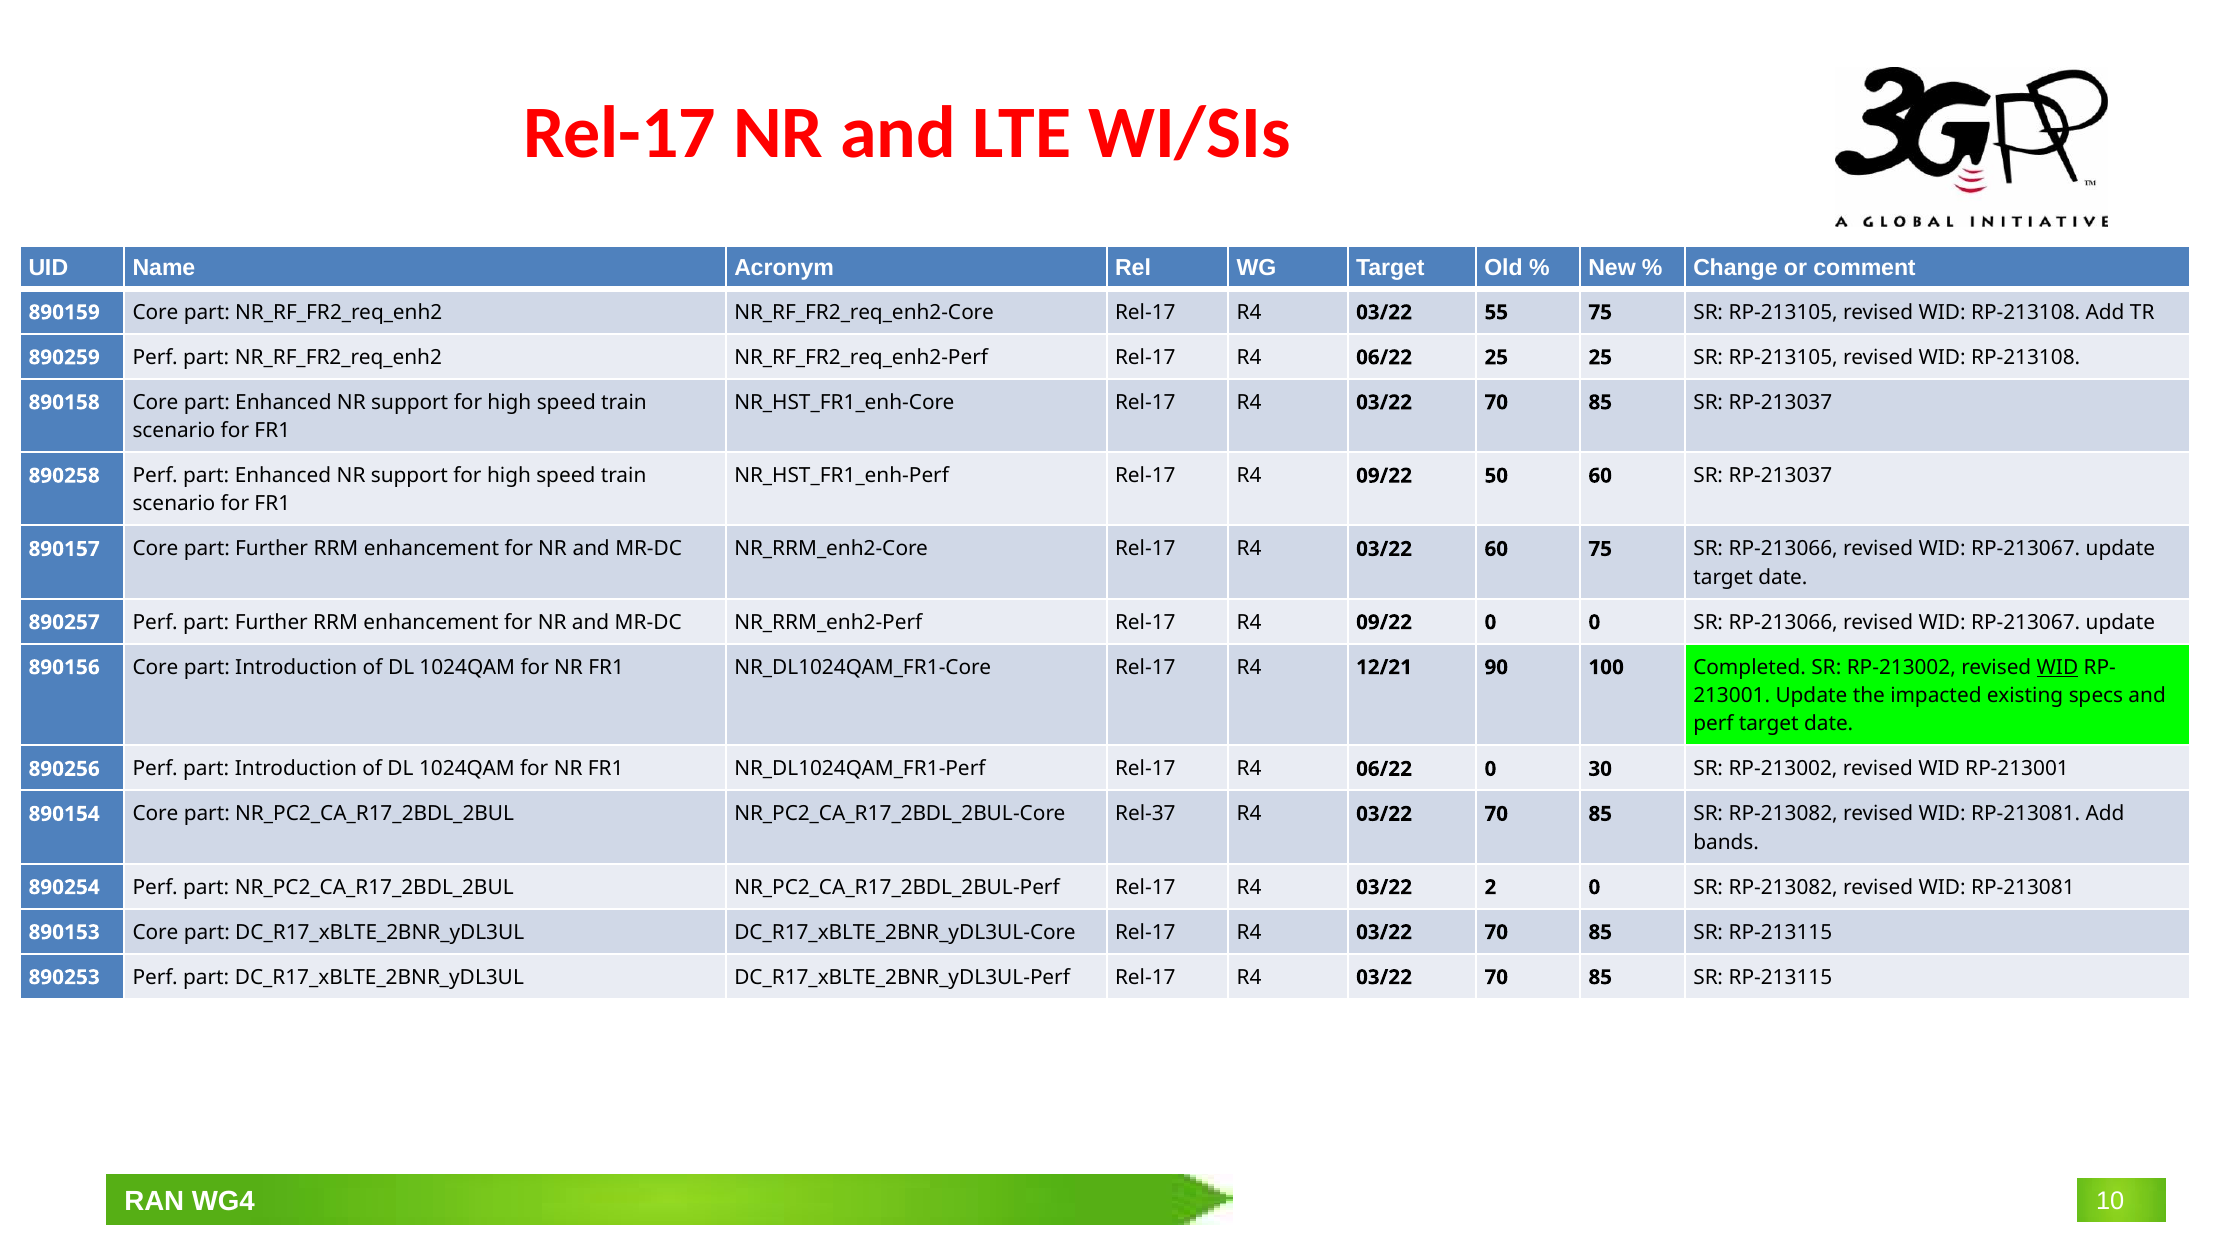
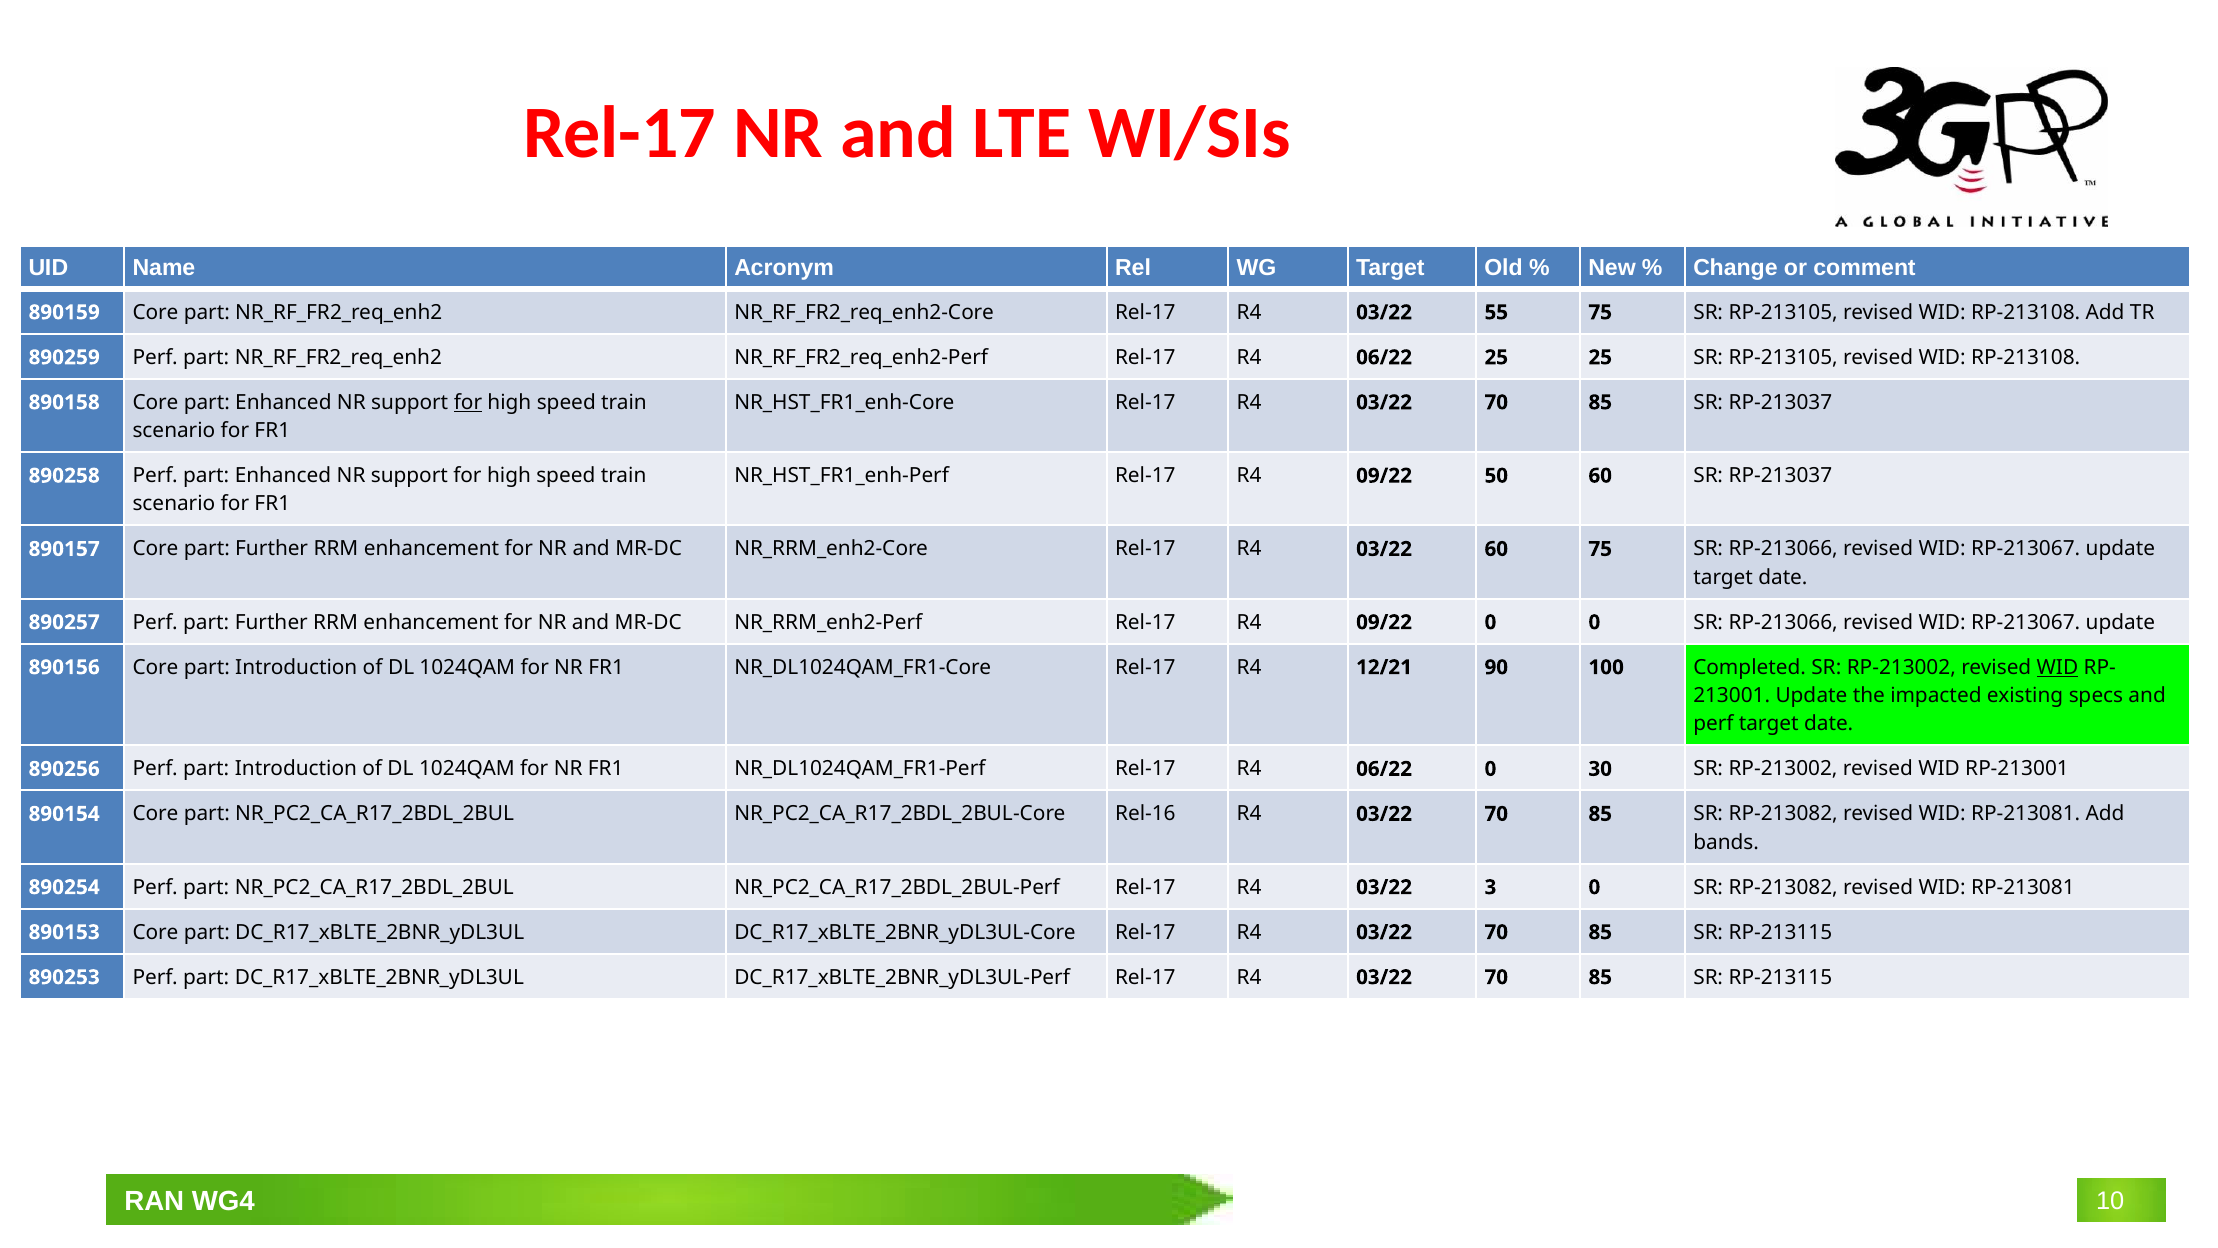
for underline: none -> present (468, 402)
Rel-37: Rel-37 -> Rel-16 (1145, 814)
2: 2 -> 3 (1490, 887)
